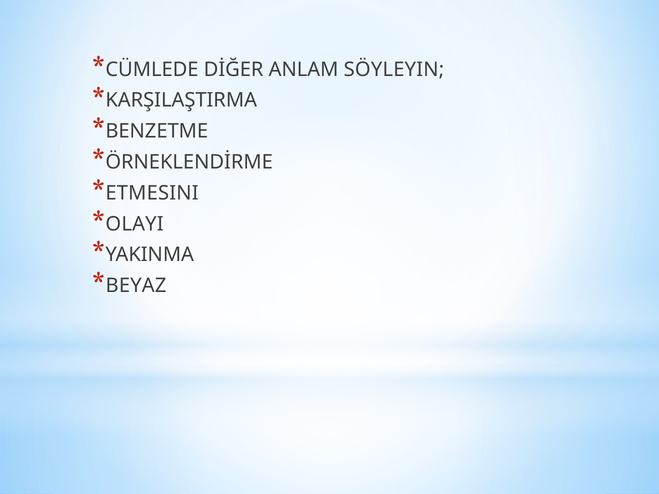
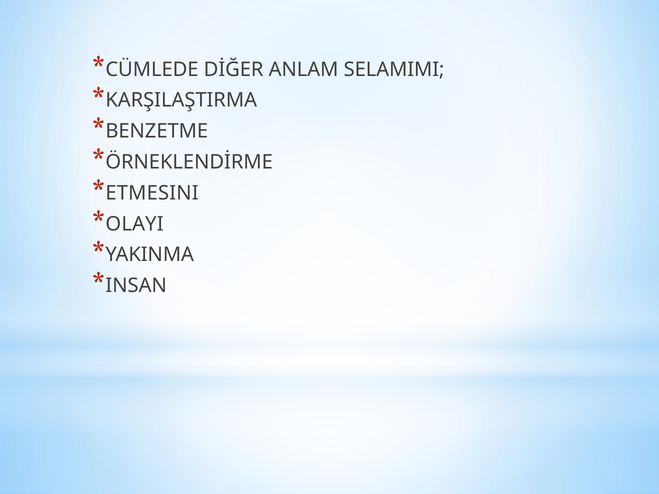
SÖYLEYIN: SÖYLEYIN -> SELAMIMI (394, 69)
BEYAZ: BEYAZ -> INSAN (136, 286)
